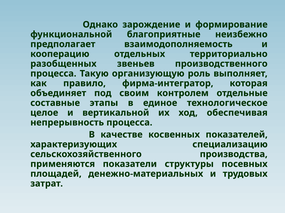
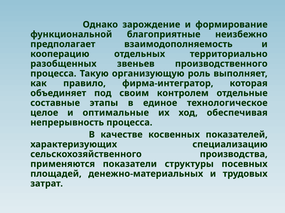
вертикальной: вертикальной -> оптимальные (116, 113)
